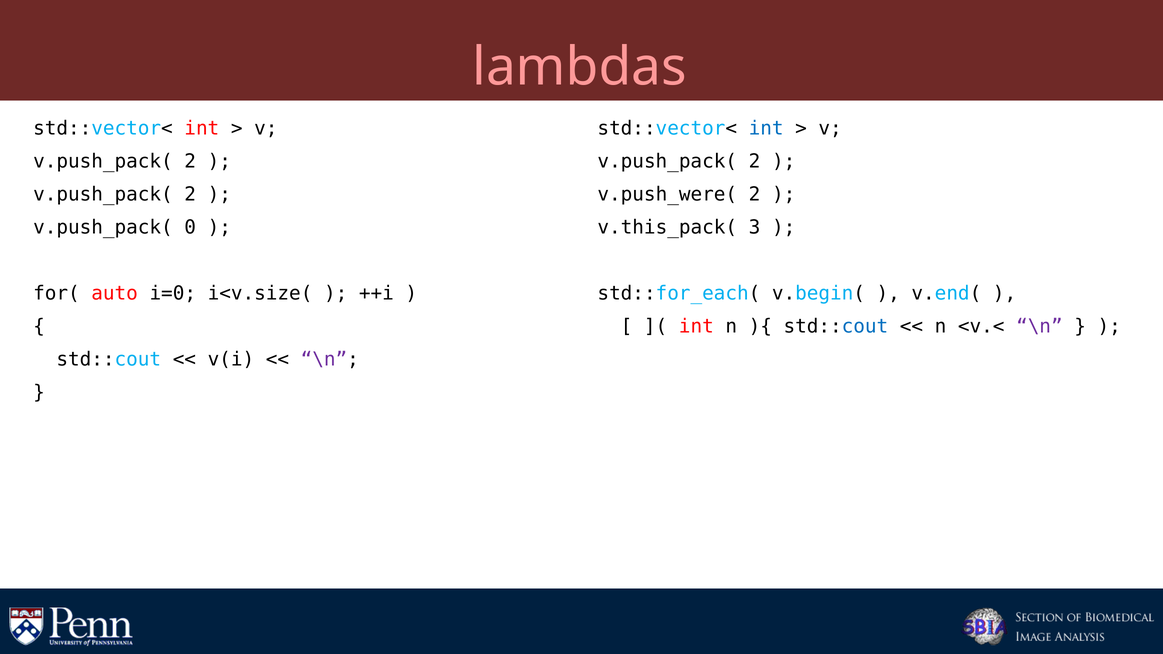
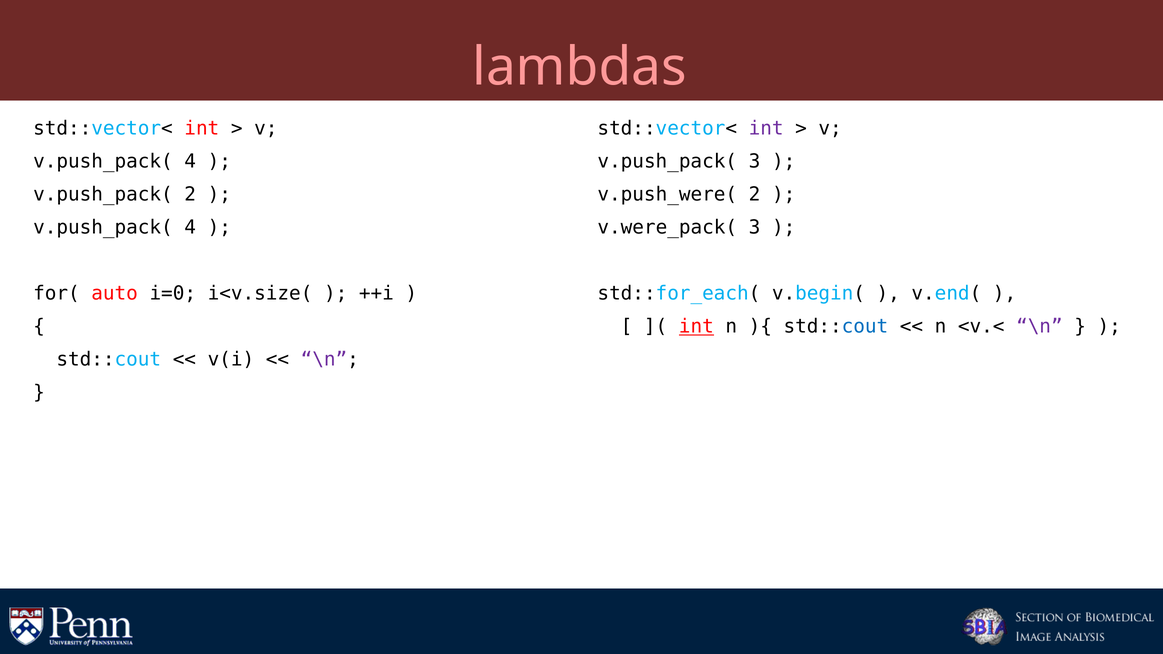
int colour: blue -> purple (766, 129)
2: 2 -> 4 (190, 162)
2: 2 -> 3 (754, 162)
0: 0 -> 4 (190, 228)
v.this_pack(: v.this_pack( -> v.were_pack( (667, 228)
int underline: none -> present (696, 327)
